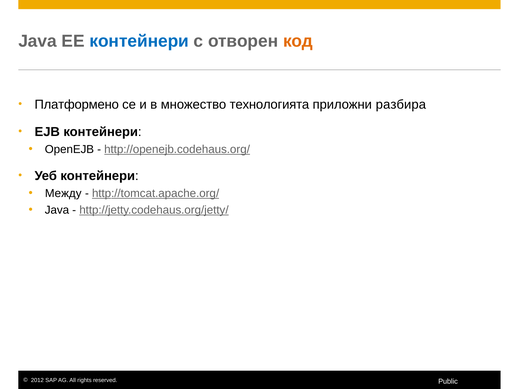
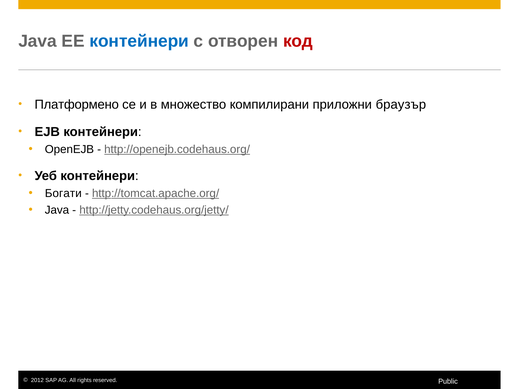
код colour: orange -> red (298, 41)
технологията: технологията -> компилирани (269, 105)
разбира: разбира -> браузър (401, 105)
Между: Между -> Богати (63, 193)
